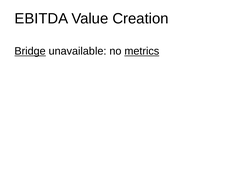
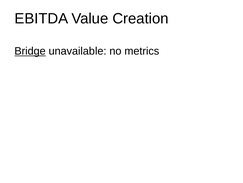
metrics underline: present -> none (142, 51)
